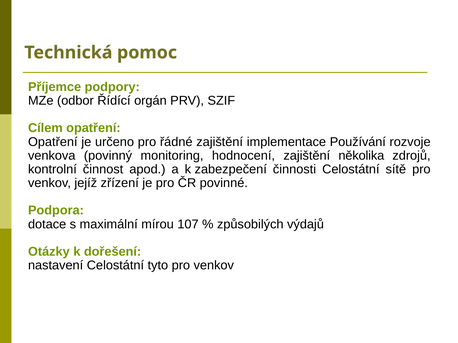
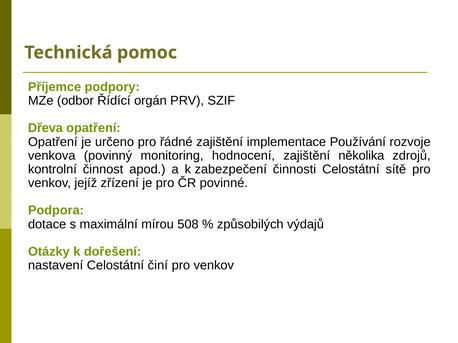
Cílem: Cílem -> Dřeva (45, 128)
107: 107 -> 508 (188, 224)
tyto: tyto -> činí (158, 266)
